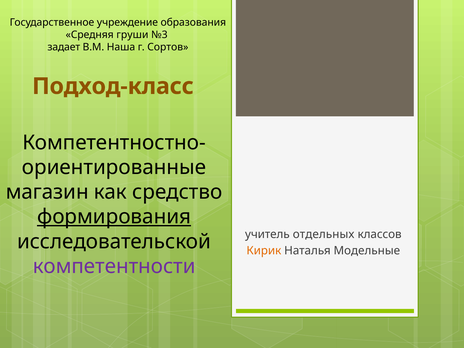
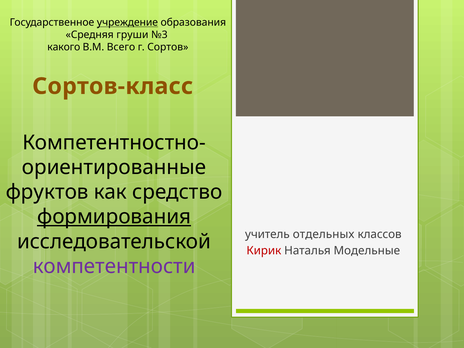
учреждение underline: none -> present (127, 22)
задает: задает -> какого (64, 47)
Наша: Наша -> Всего (121, 47)
Подход-класс: Подход-класс -> Сортов-класс (113, 86)
магазин: магазин -> фруктов (47, 192)
Кирик colour: orange -> red (264, 251)
